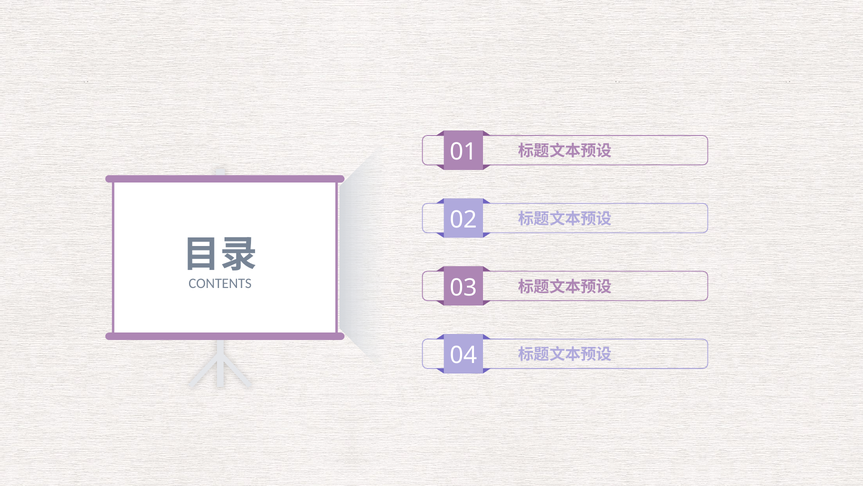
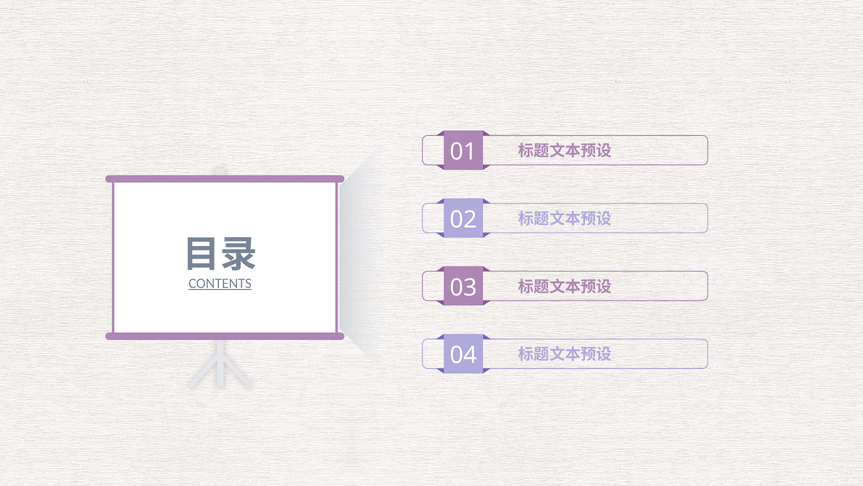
CONTENTS underline: none -> present (220, 283)
